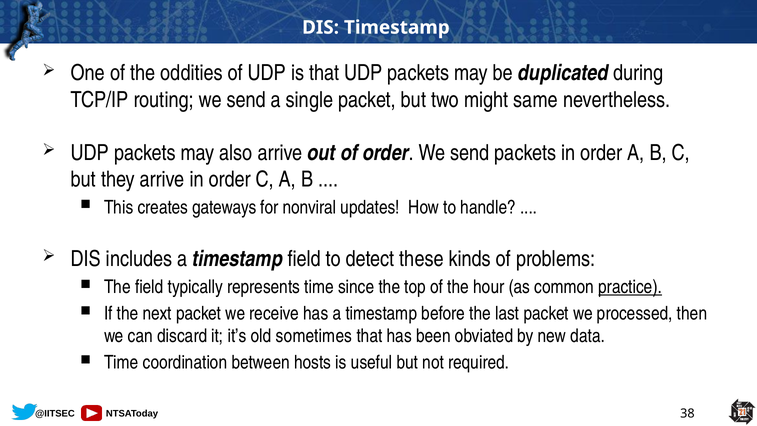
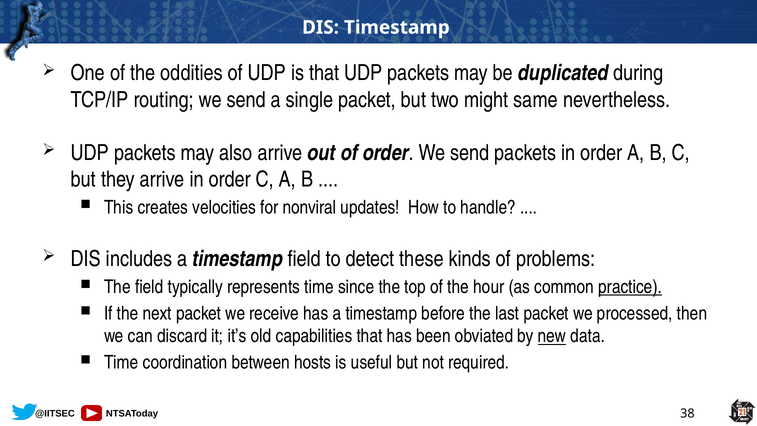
gateways: gateways -> velocities (224, 207)
sometimes: sometimes -> capabilities (314, 336)
new underline: none -> present (552, 336)
